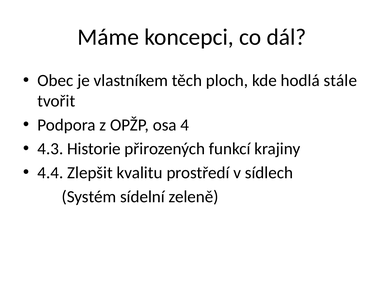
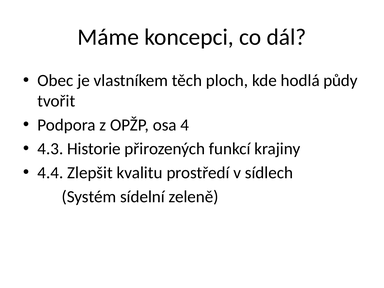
stále: stále -> půdy (340, 81)
